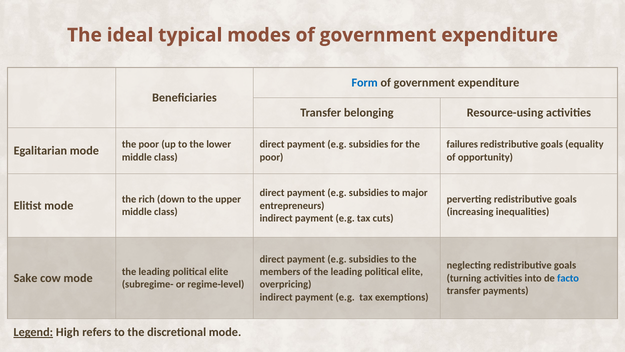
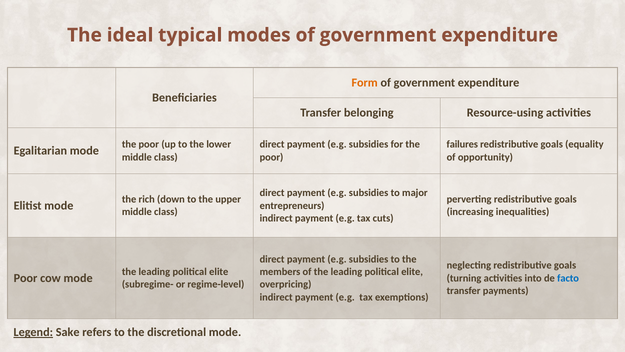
Form colour: blue -> orange (365, 83)
Sake: Sake -> Poor (26, 278)
High: High -> Sake (68, 332)
